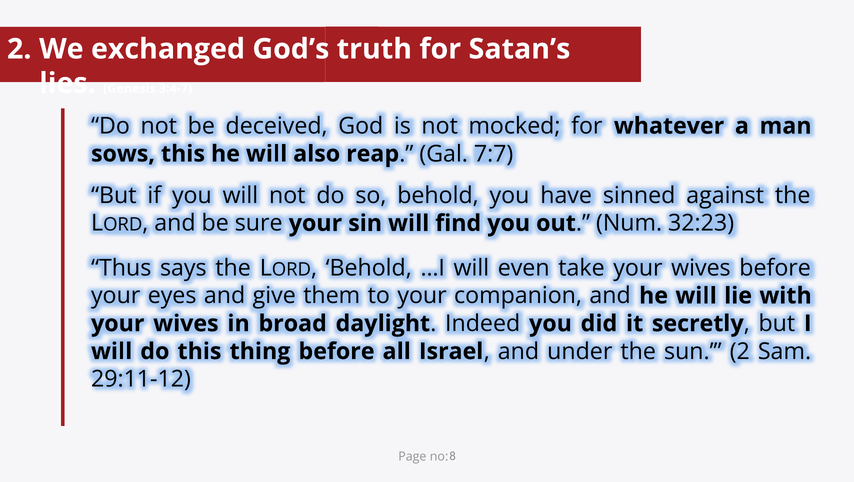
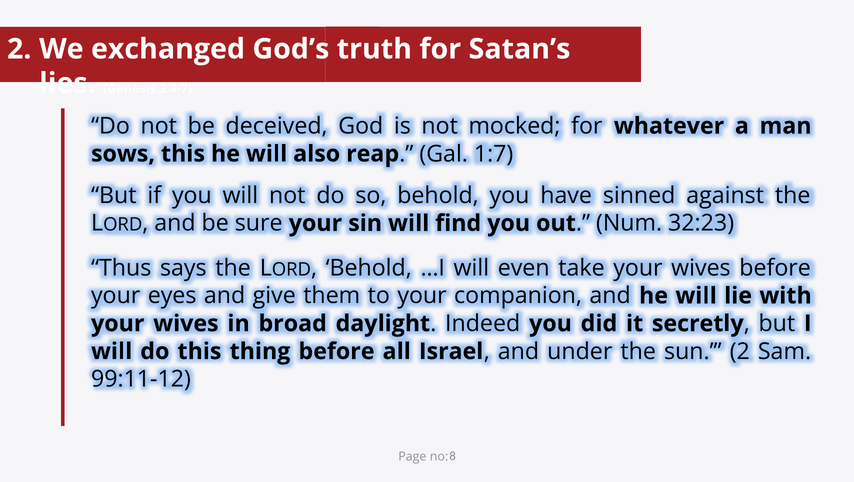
7:7: 7:7 -> 1:7 (494, 154)
29:11-12: 29:11-12 -> 99:11-12 (141, 379)
